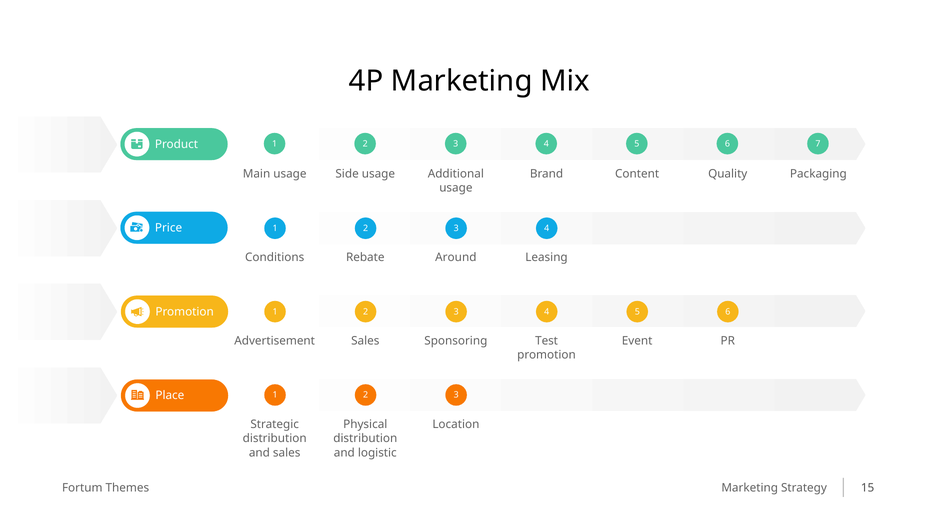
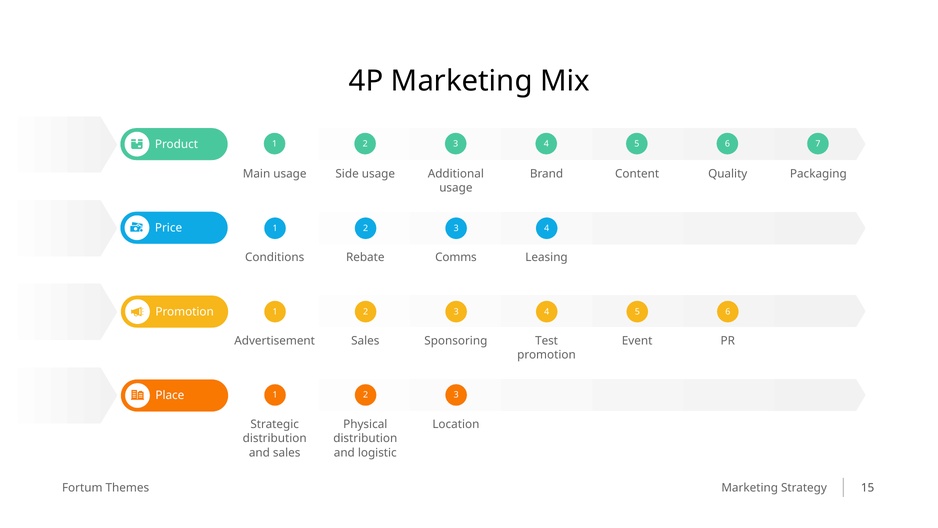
Around: Around -> Comms (456, 257)
